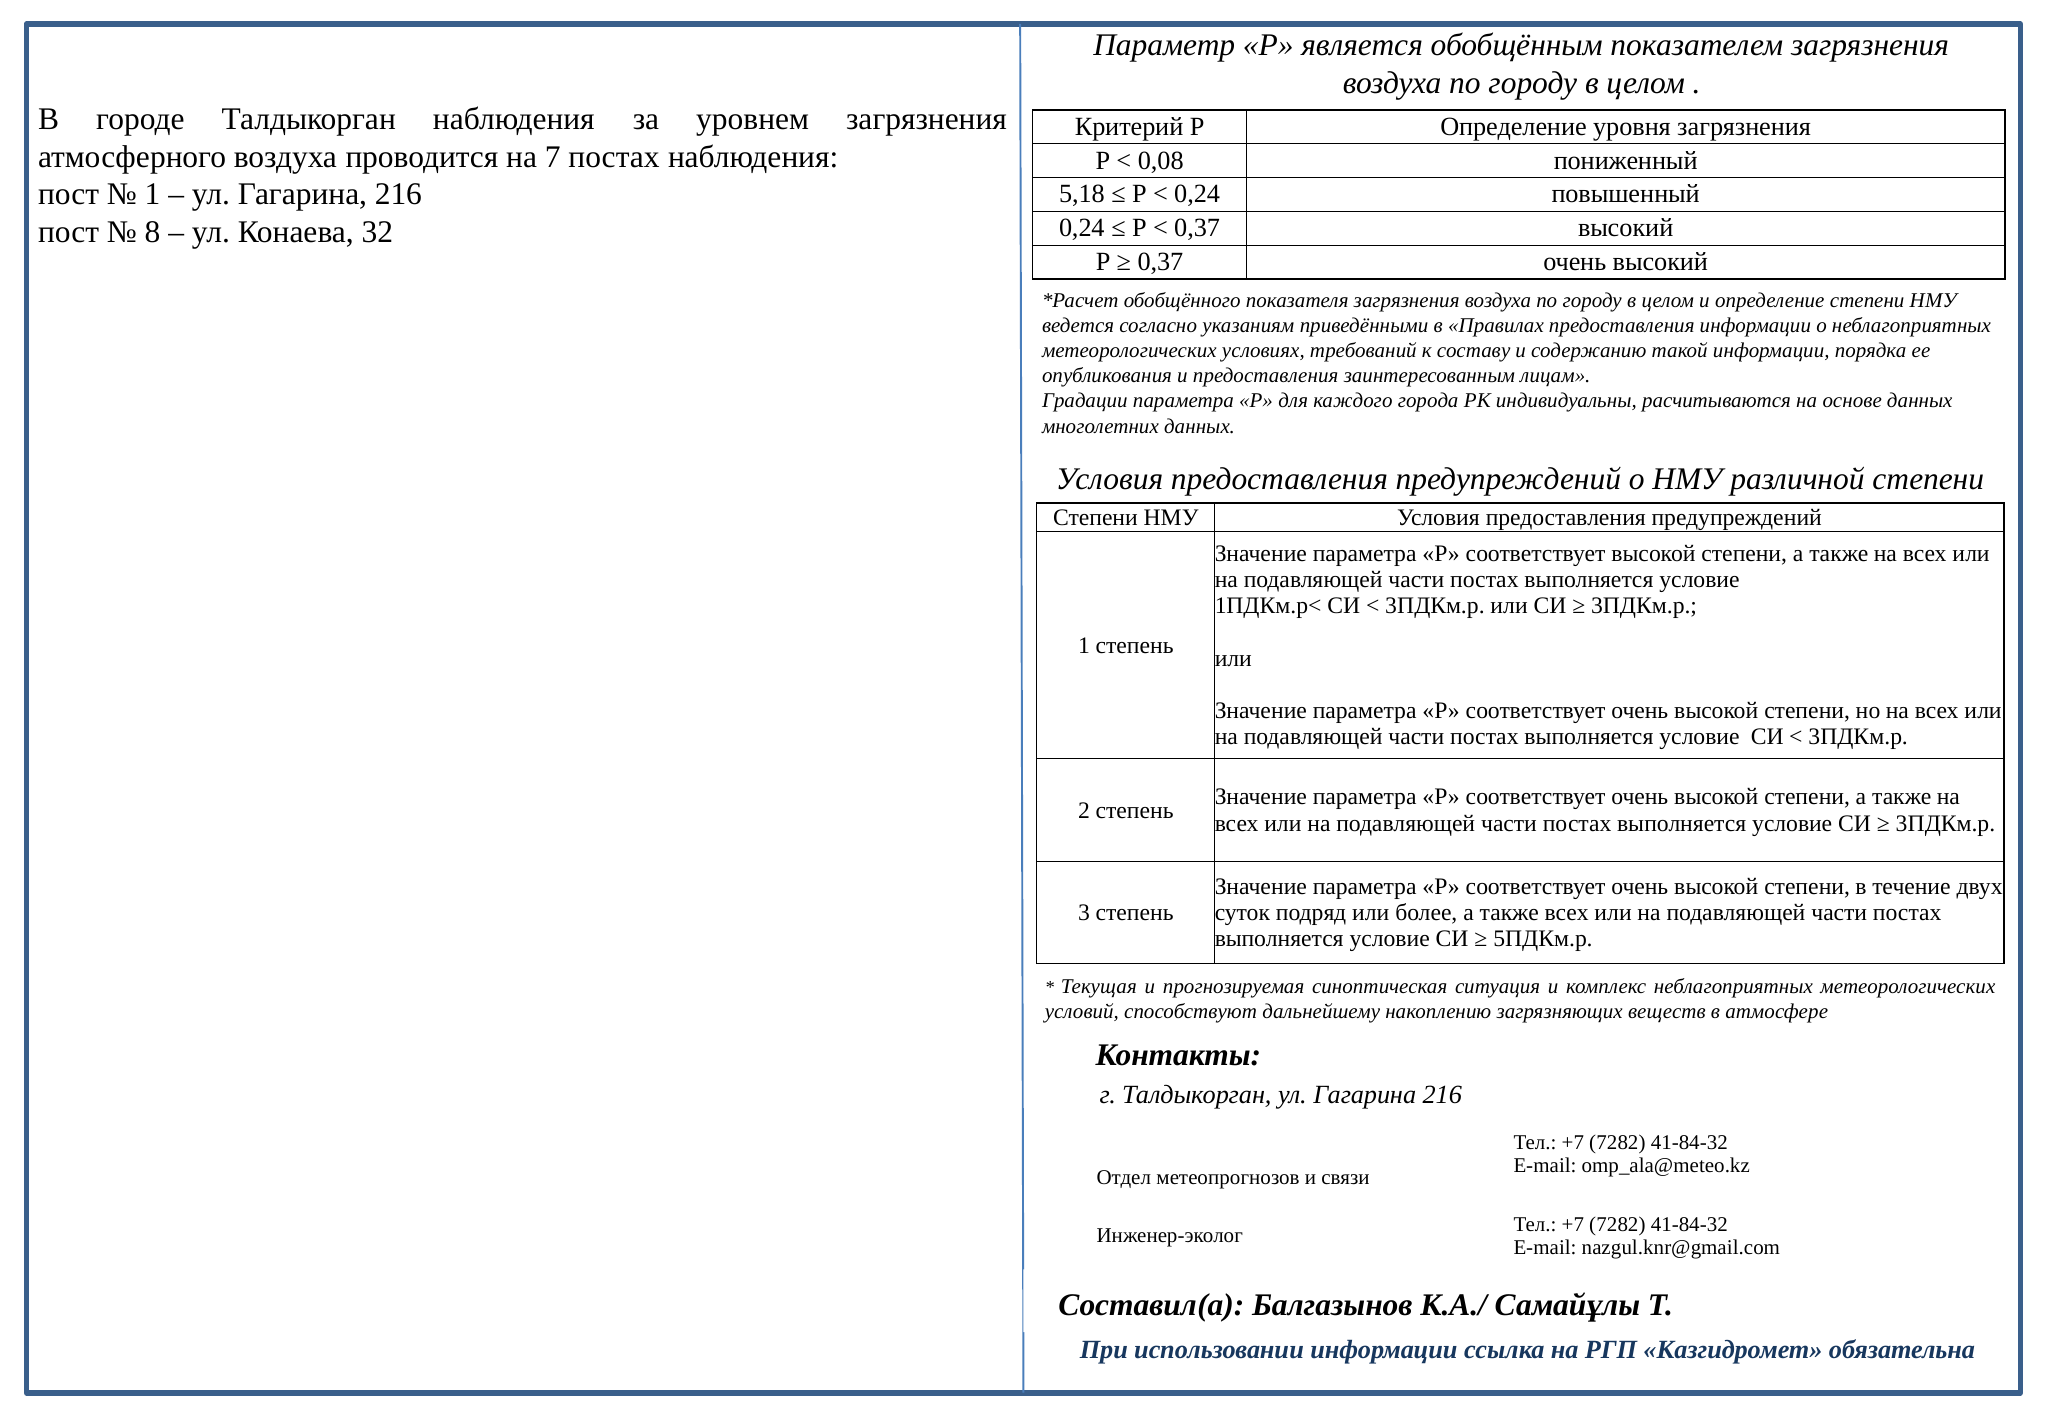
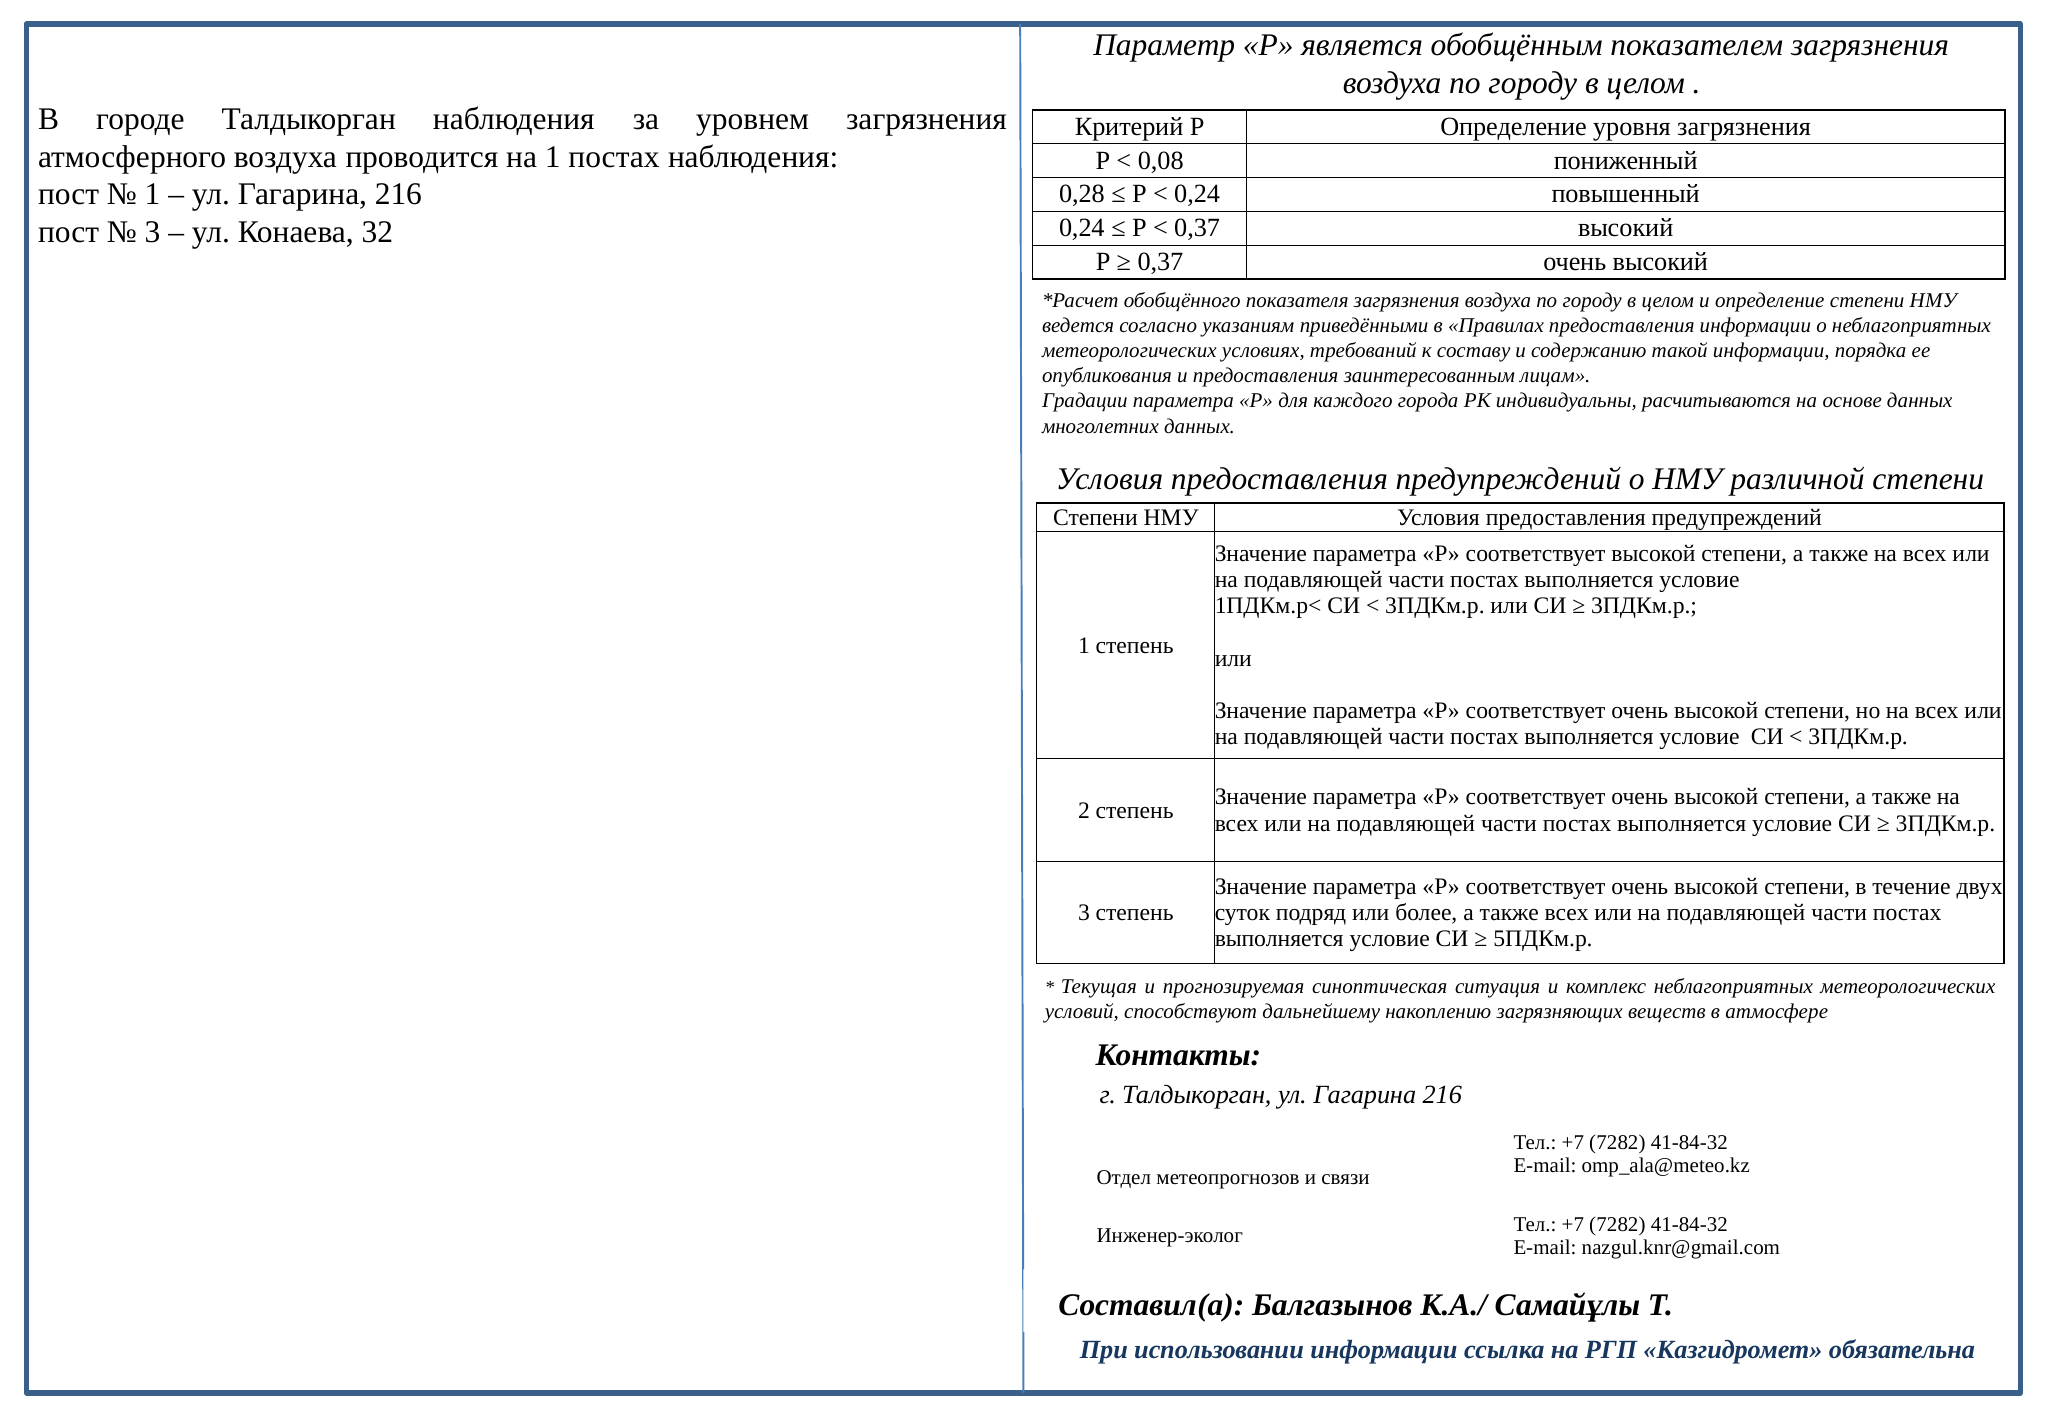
на 7: 7 -> 1 (553, 157)
5,18: 5,18 -> 0,28 (1082, 194)
8: 8 -> 3 (153, 232)
